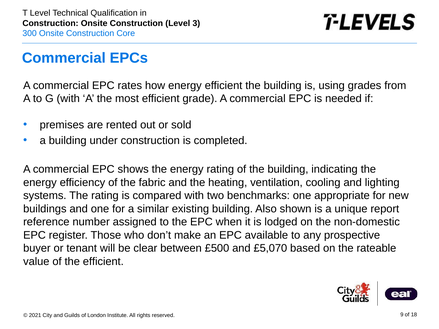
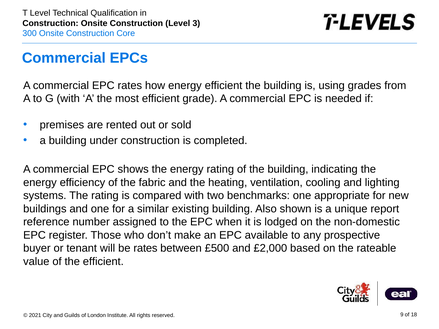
be clear: clear -> rates (145, 248)
£5,070: £5,070 -> £2,000 (270, 248)
